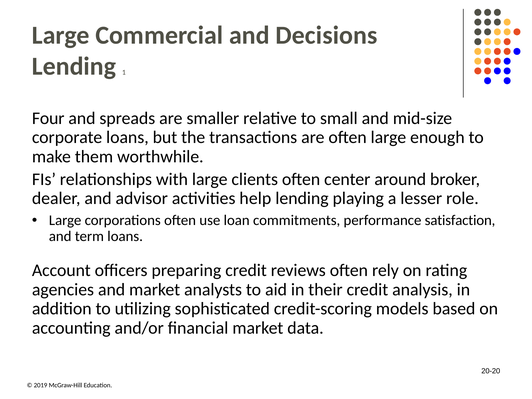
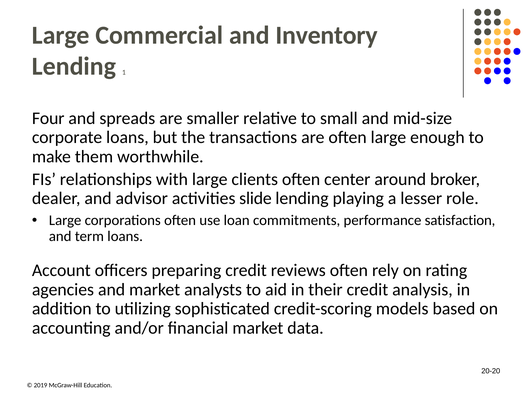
Decisions: Decisions -> Inventory (327, 35)
help: help -> slide (255, 198)
